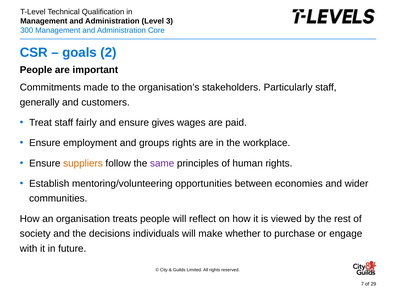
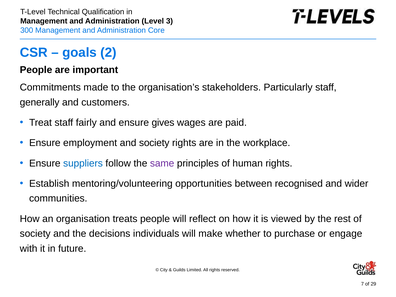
and groups: groups -> society (154, 143)
suppliers colour: orange -> blue (83, 163)
economies: economies -> recognised (299, 184)
